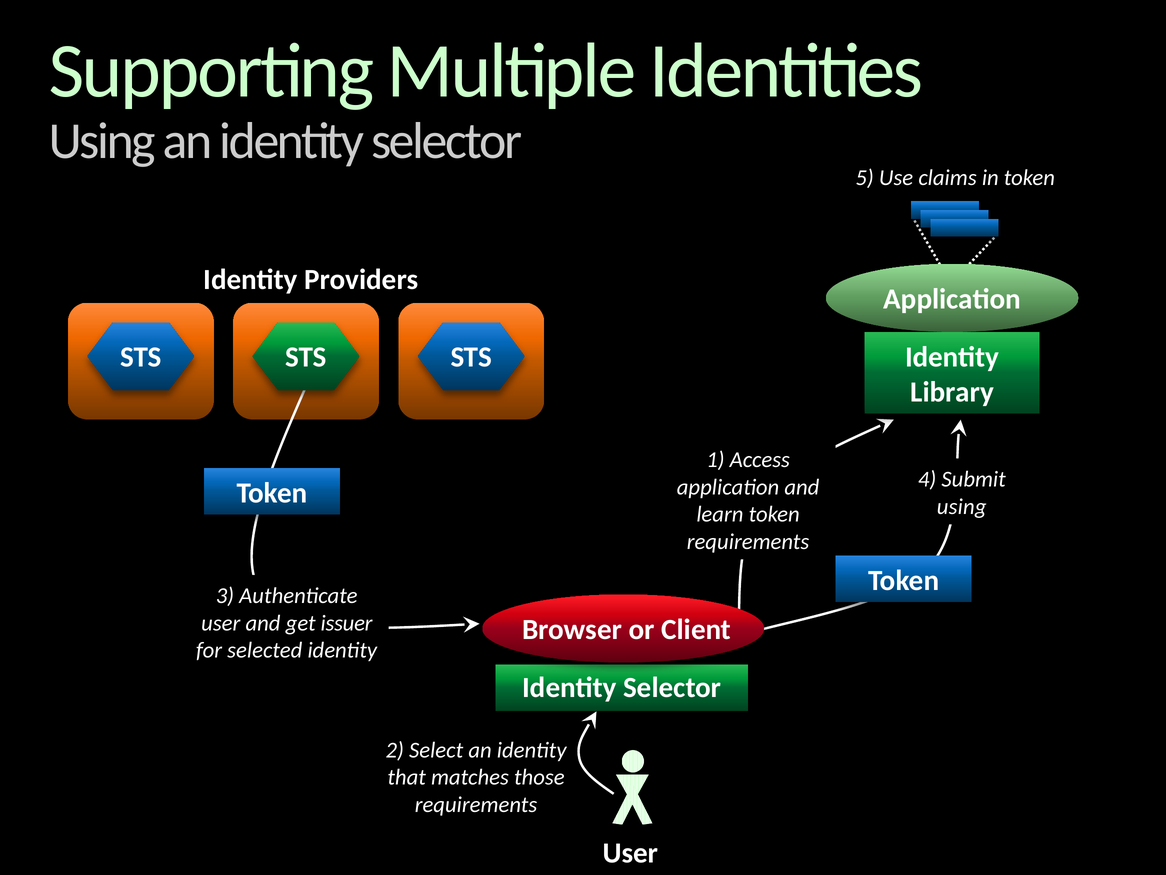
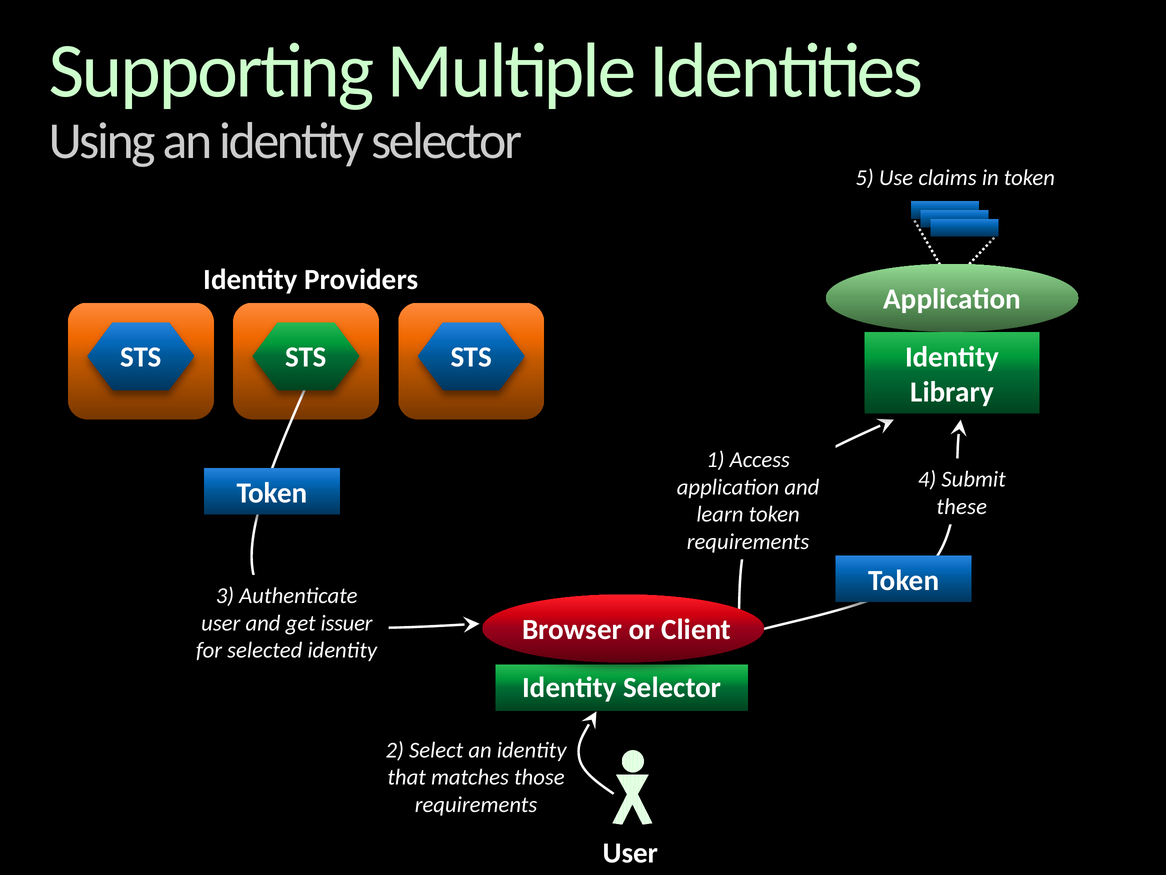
using: using -> these (962, 506)
